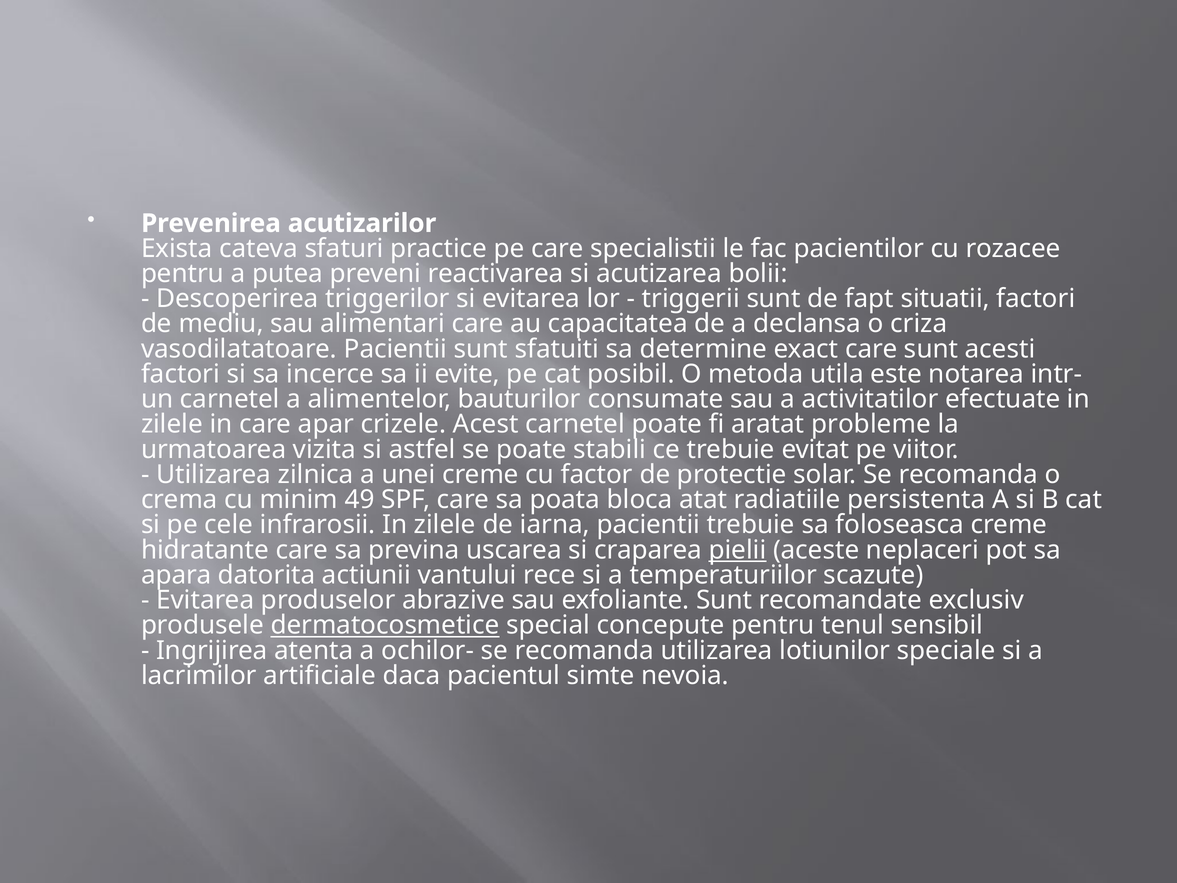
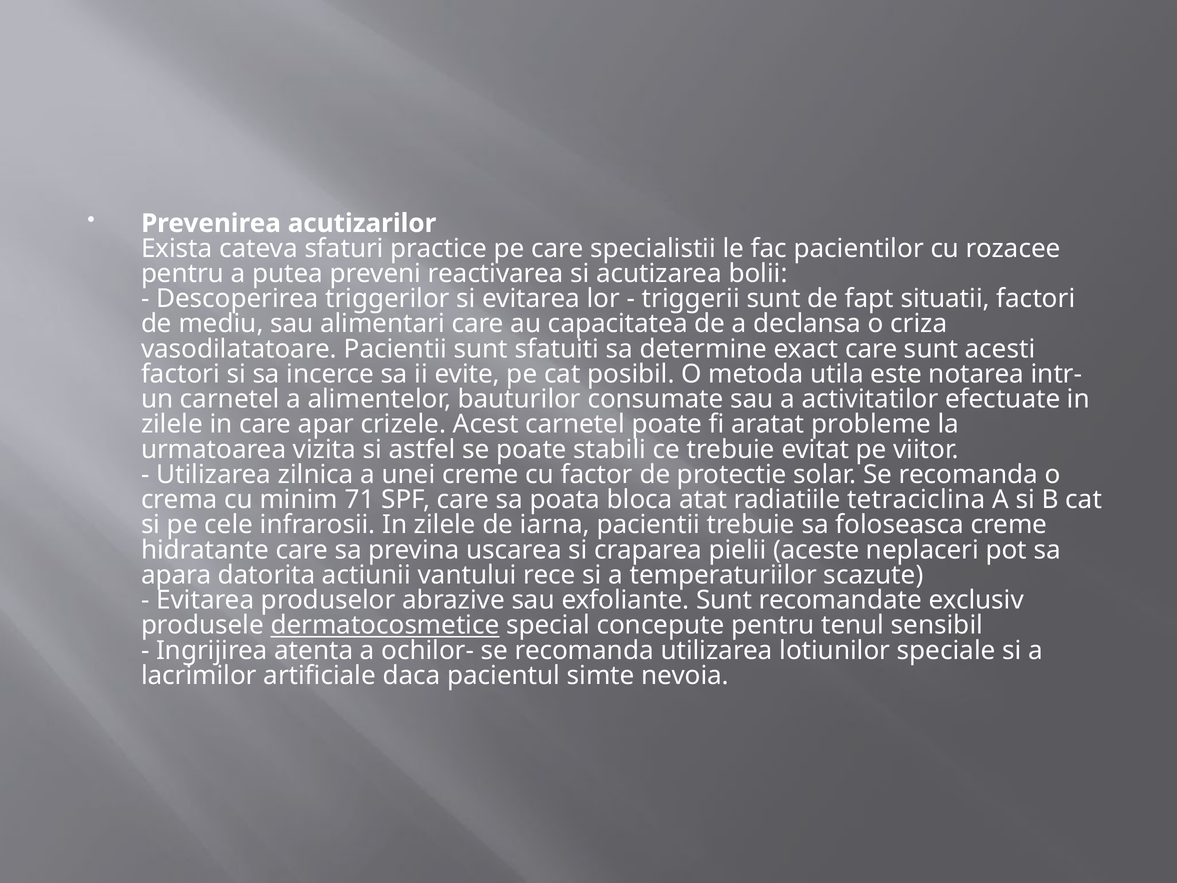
49: 49 -> 71 (360, 500)
persistenta: persistenta -> tetraciclina (916, 500)
pielii underline: present -> none (738, 550)
